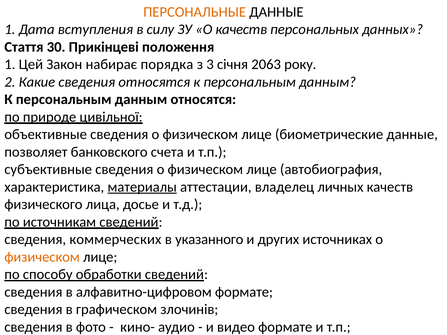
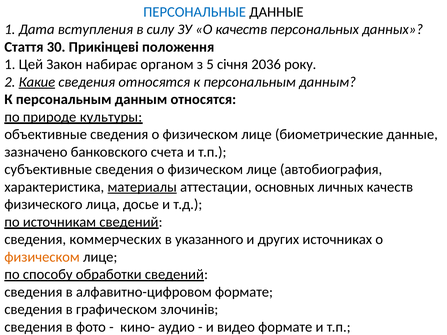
ПЕРСОНАЛЬНЫЕ colour: orange -> blue (195, 12)
порядка: порядка -> органом (167, 65)
3: 3 -> 5 (210, 65)
2063: 2063 -> 2036 (266, 65)
Какие underline: none -> present (37, 82)
цивільної: цивільної -> культуры (111, 117)
позволяет: позволяет -> зазначено (36, 152)
владелец: владелец -> основных (285, 187)
